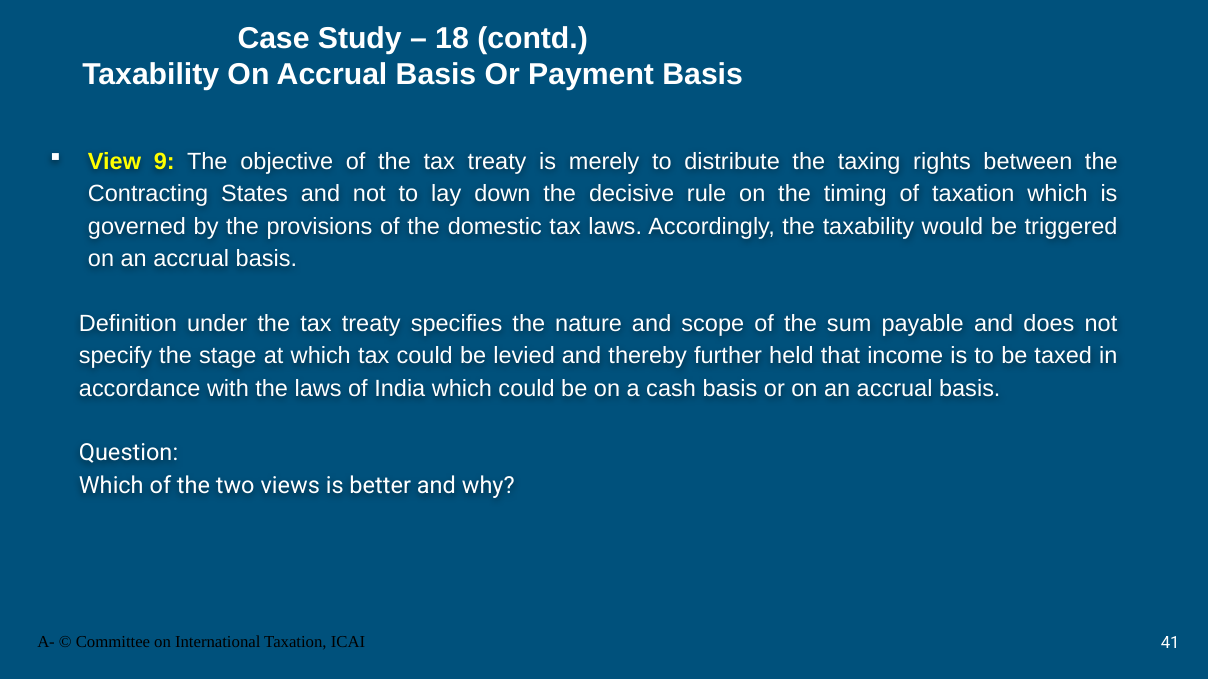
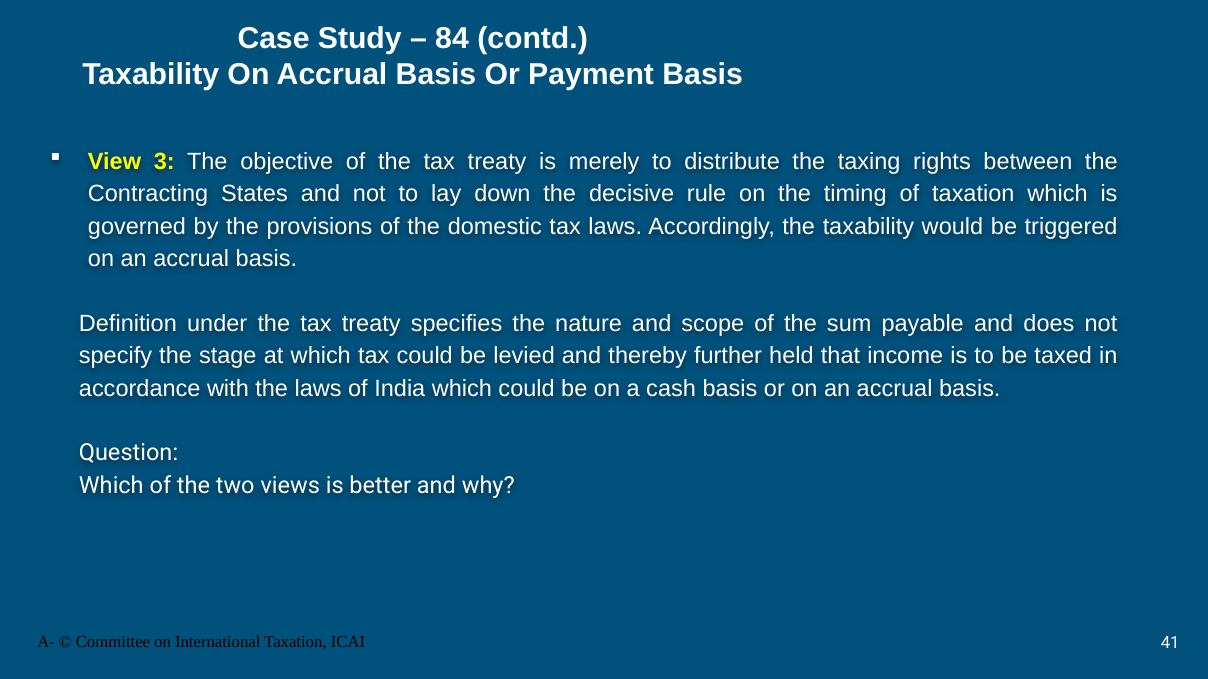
18: 18 -> 84 (452, 39)
9: 9 -> 3 (164, 162)
